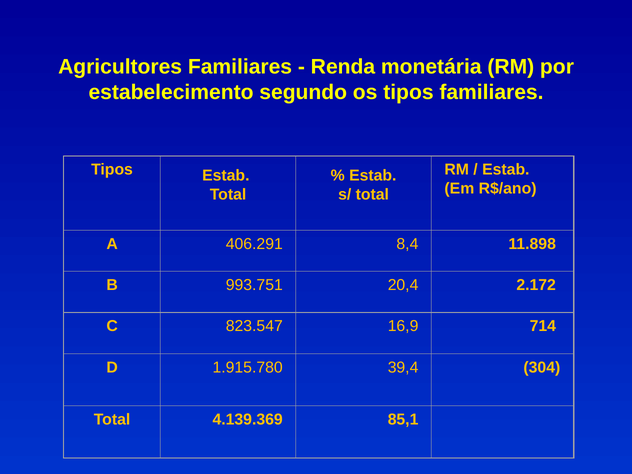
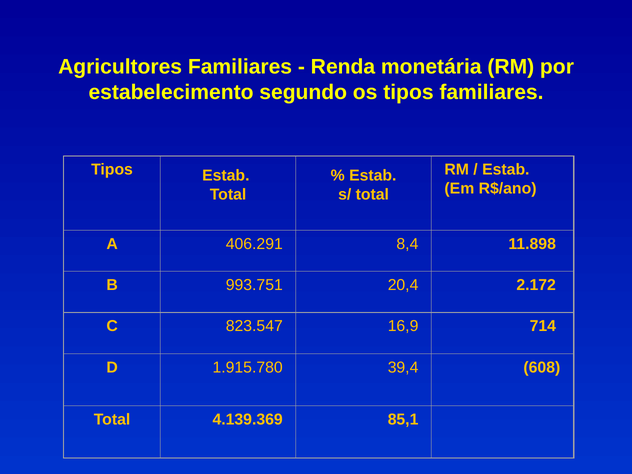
304: 304 -> 608 (542, 367)
